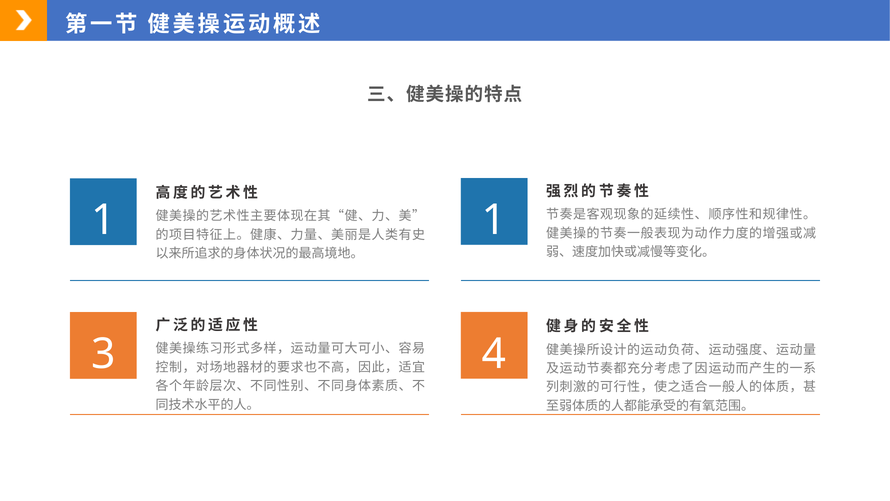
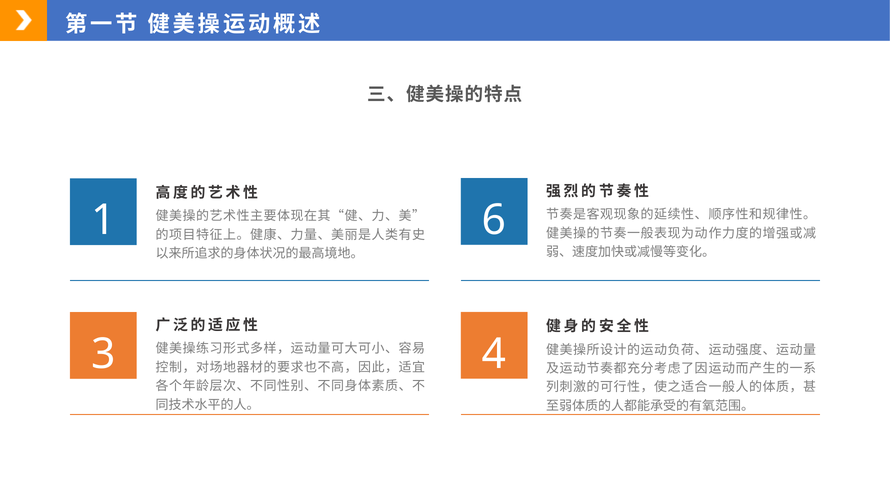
1 1: 1 -> 6 (494, 220)
